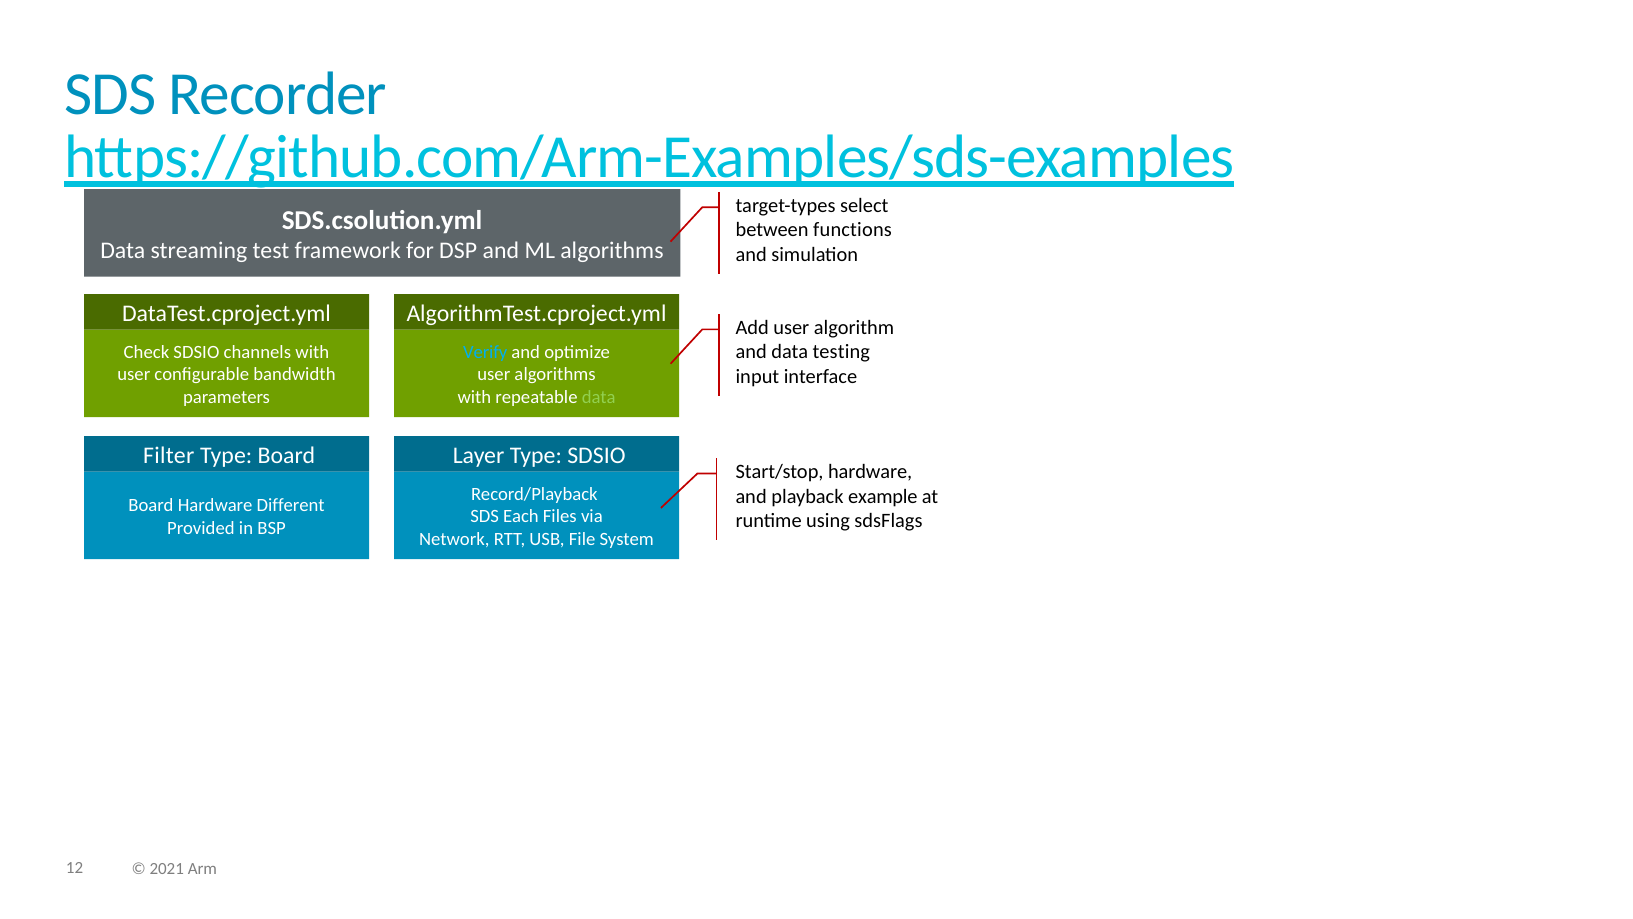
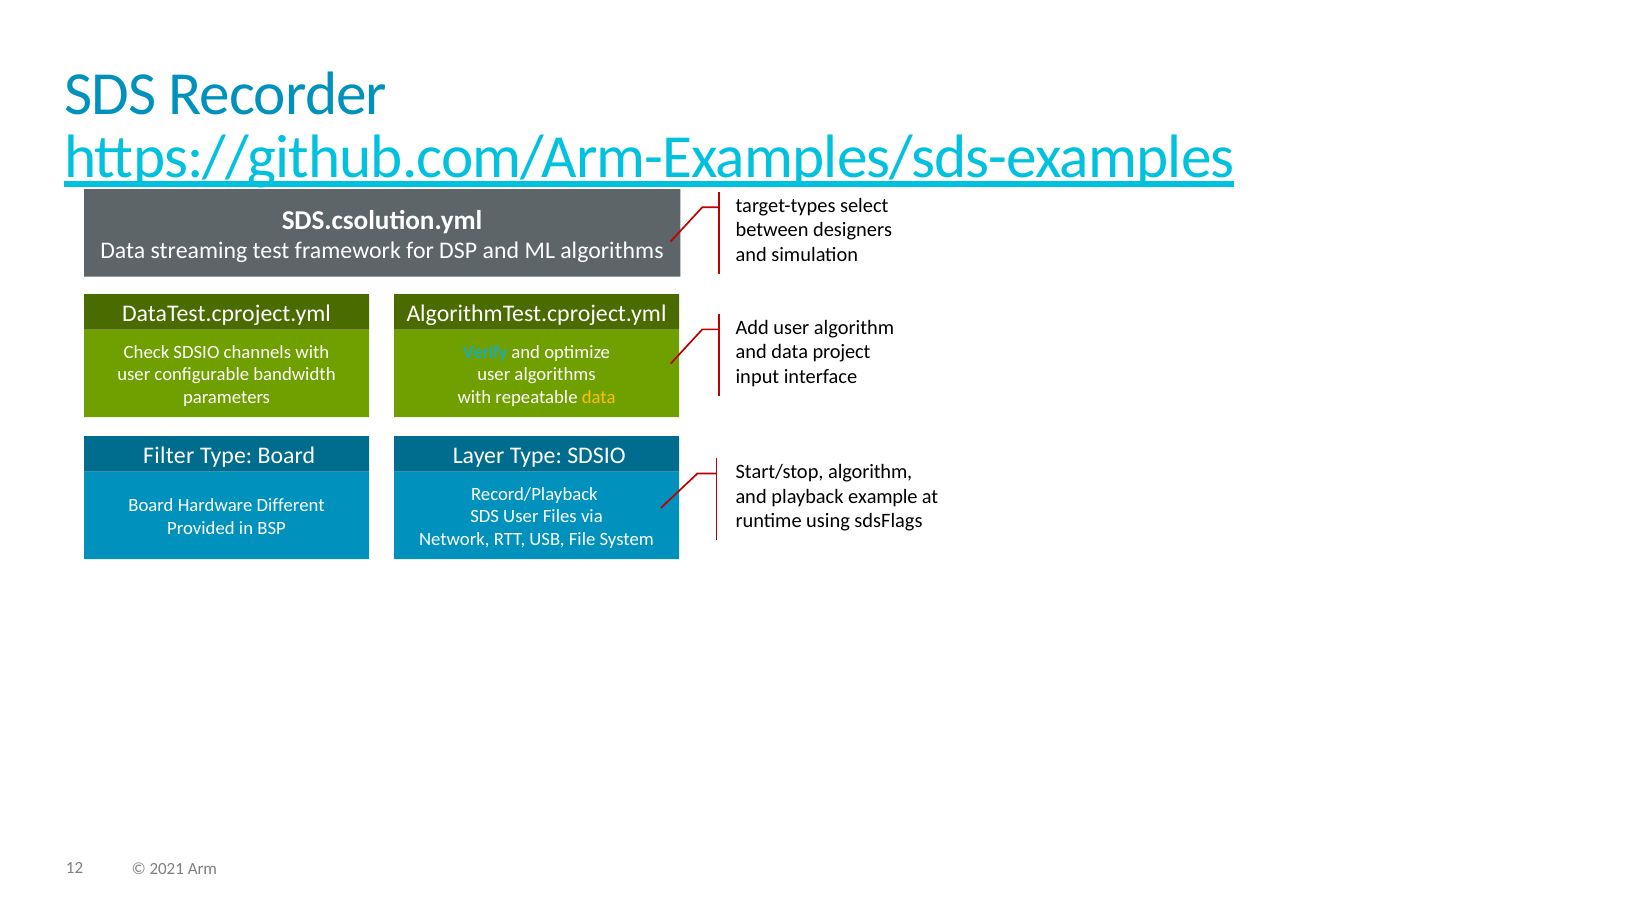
functions: functions -> designers (853, 230)
testing: testing -> project (841, 352)
data colour: light green -> yellow (599, 397)
Start/stop hardware: hardware -> algorithm (870, 472)
SDS Each: Each -> User (521, 516)
